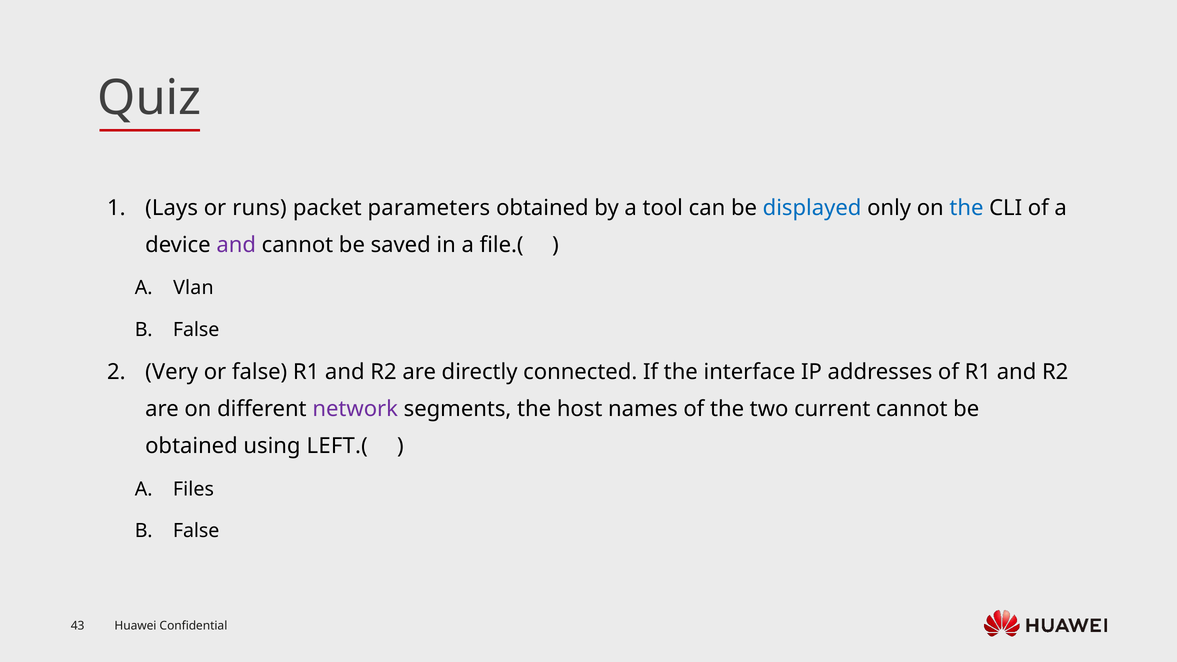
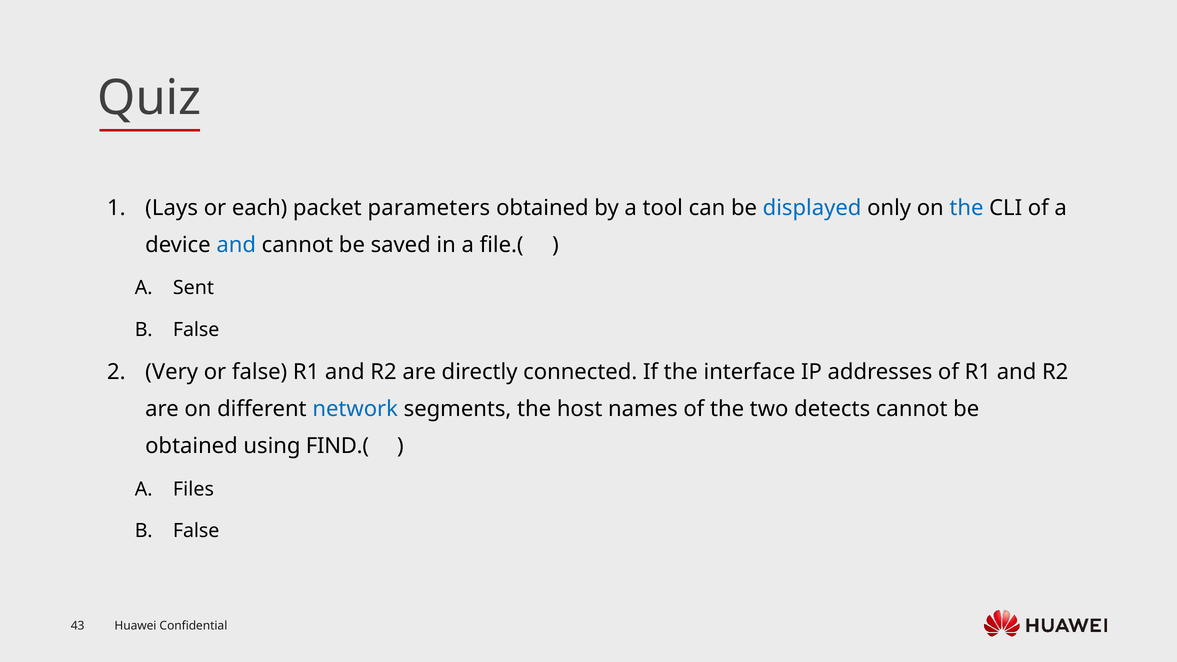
runs: runs -> each (260, 208)
and colour: purple -> blue (236, 245)
Vlan: Vlan -> Sent (193, 288)
network colour: purple -> blue (355, 409)
current: current -> detects (832, 409)
LEFT.(: LEFT.( -> FIND.( (337, 446)
